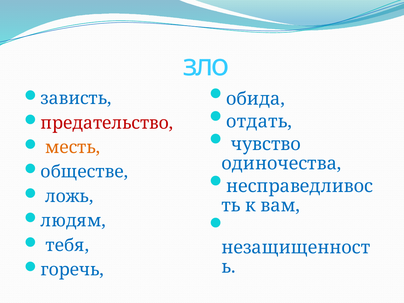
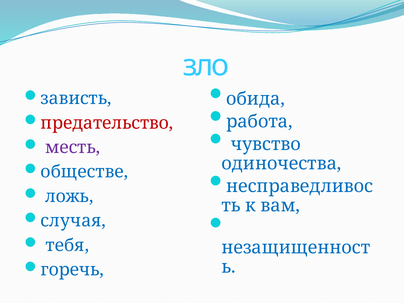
отдать: отдать -> работа (259, 121)
месть colour: orange -> purple (73, 147)
людям: людям -> случая (73, 221)
